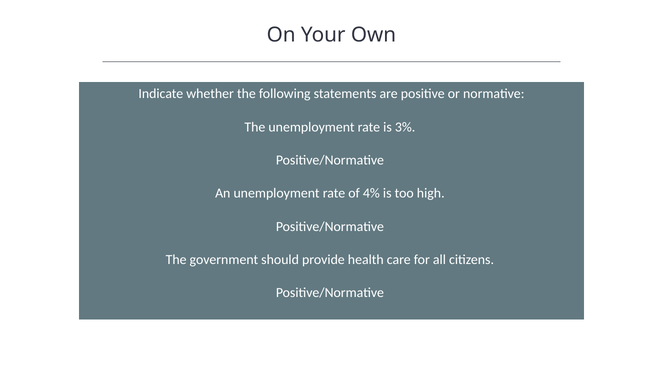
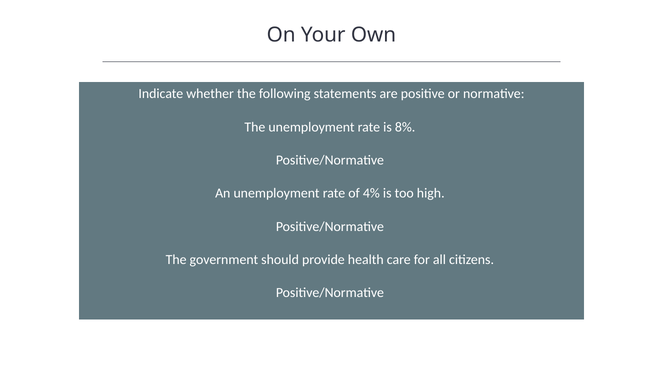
3%: 3% -> 8% (405, 127)
